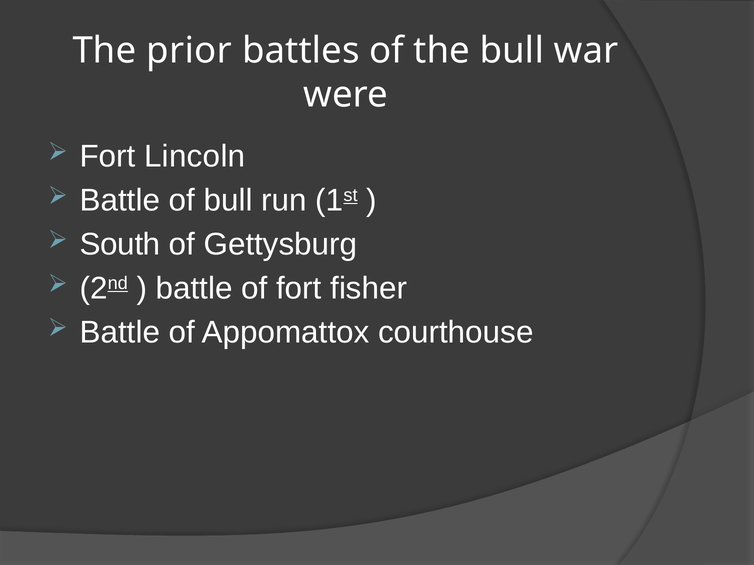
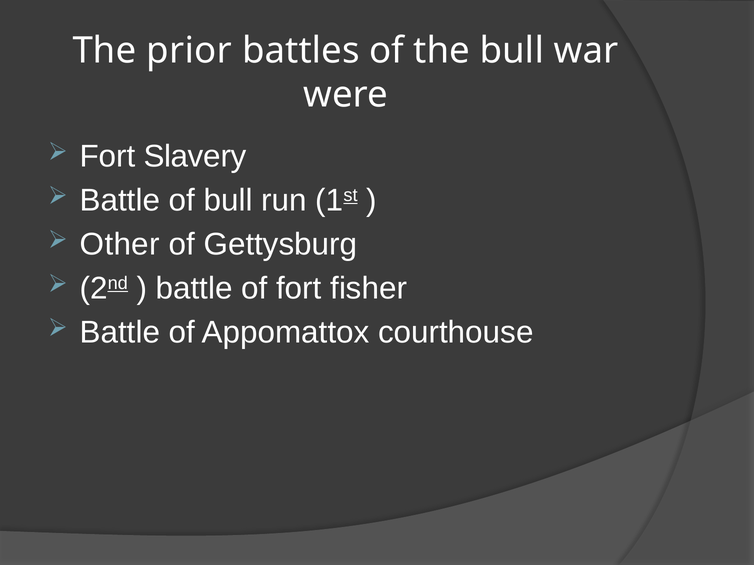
Lincoln: Lincoln -> Slavery (195, 157)
South: South -> Other (120, 245)
